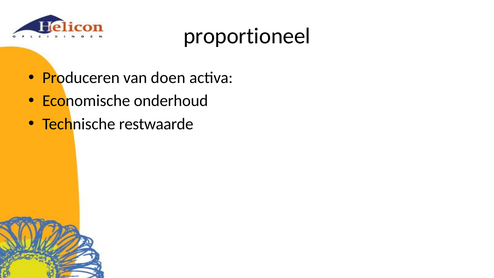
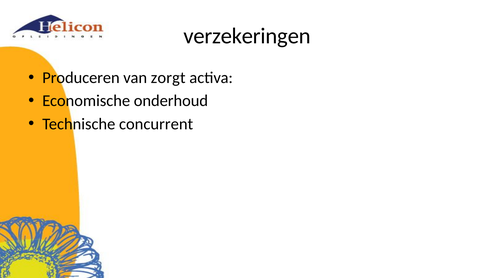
proportioneel: proportioneel -> verzekeringen (247, 36)
doen: doen -> zorgt (168, 78)
restwaarde: restwaarde -> concurrent (156, 124)
